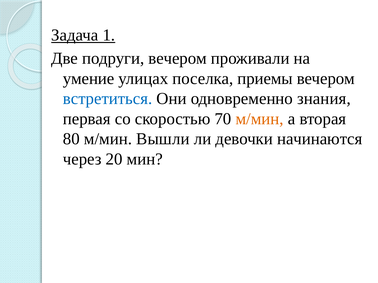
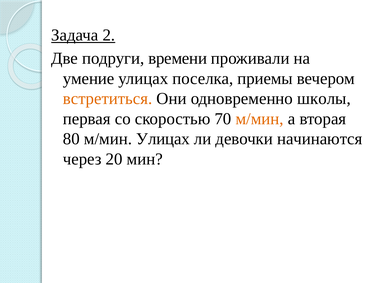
1: 1 -> 2 (109, 35)
подруги вечером: вечером -> времени (178, 58)
встретиться colour: blue -> orange (108, 99)
знания: знания -> школы (324, 99)
м/мин Вышли: Вышли -> Улицах (163, 139)
